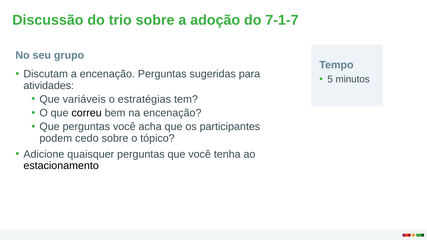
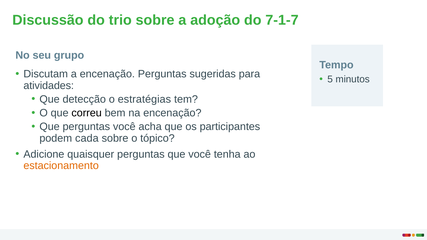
variáveis: variáveis -> detecção (84, 99)
cedo: cedo -> cada (87, 138)
estacionamento colour: black -> orange (61, 166)
